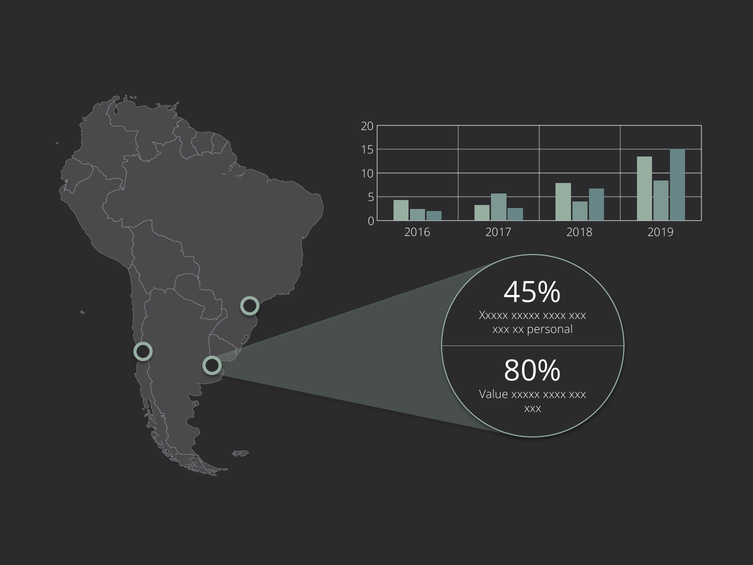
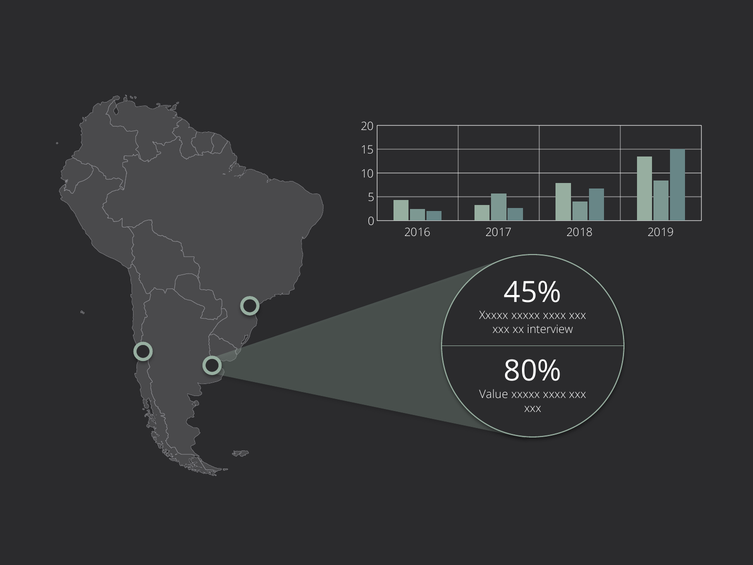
personal: personal -> interview (550, 329)
